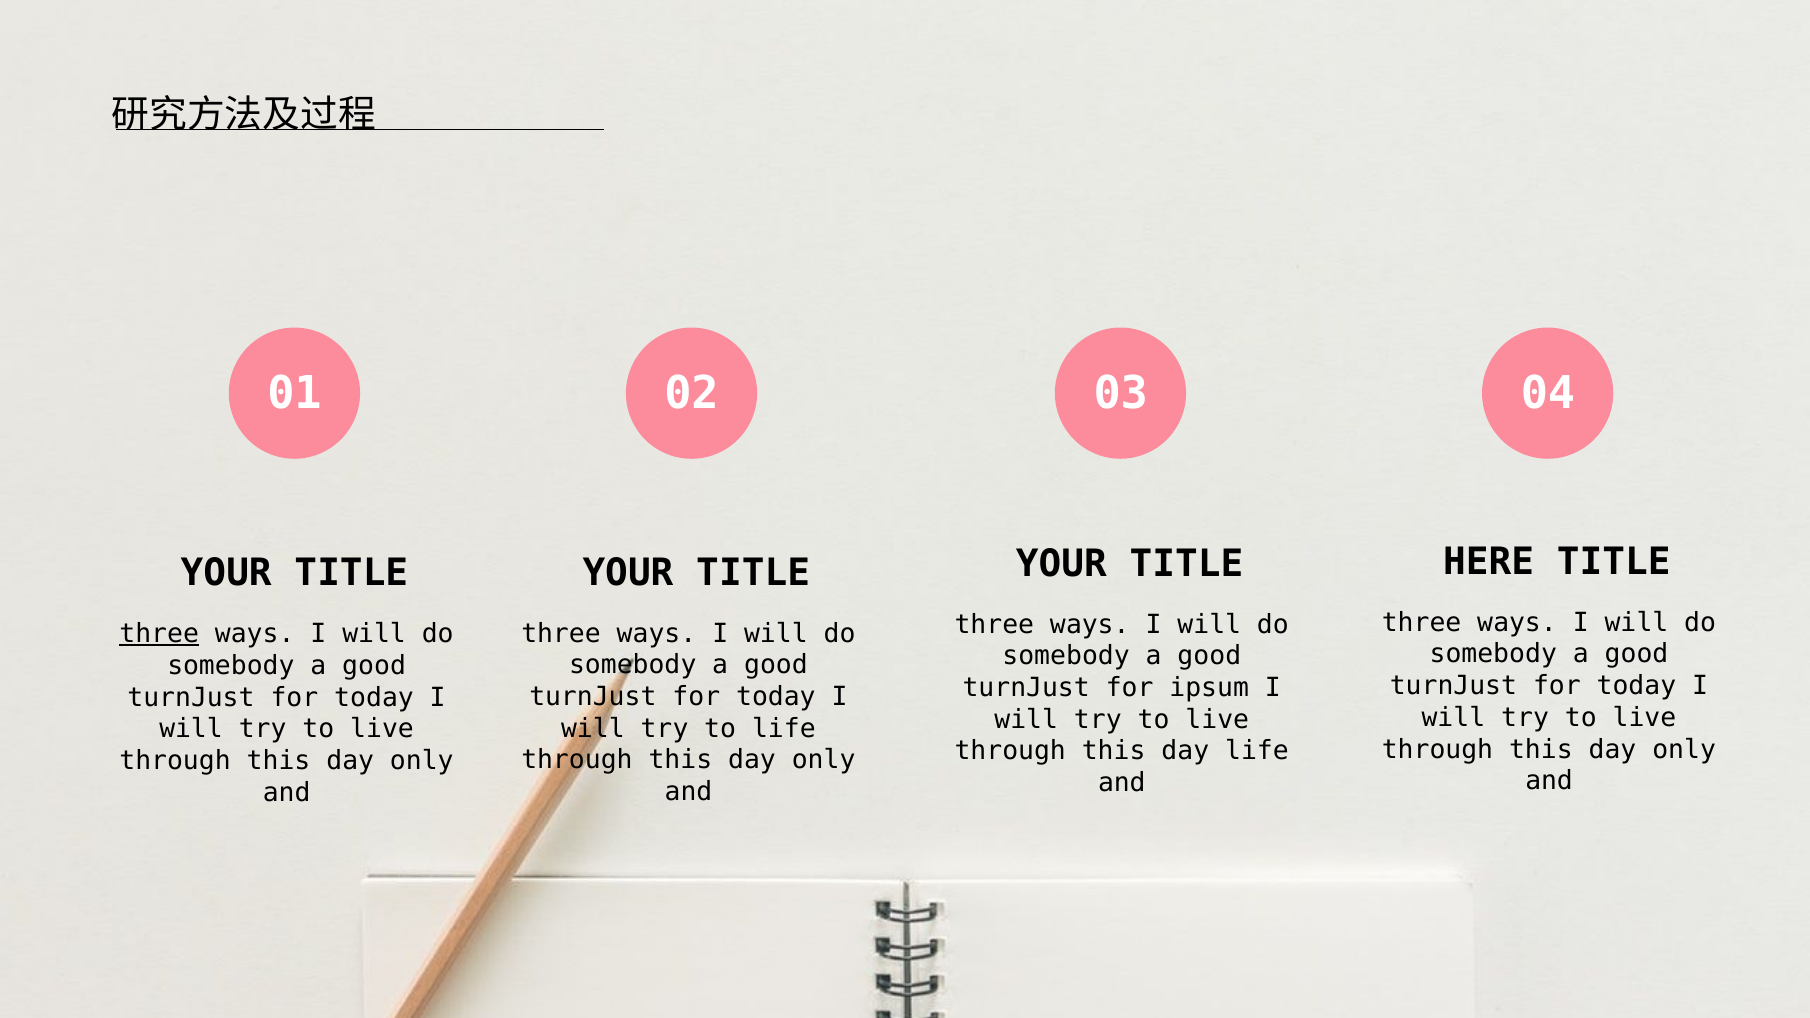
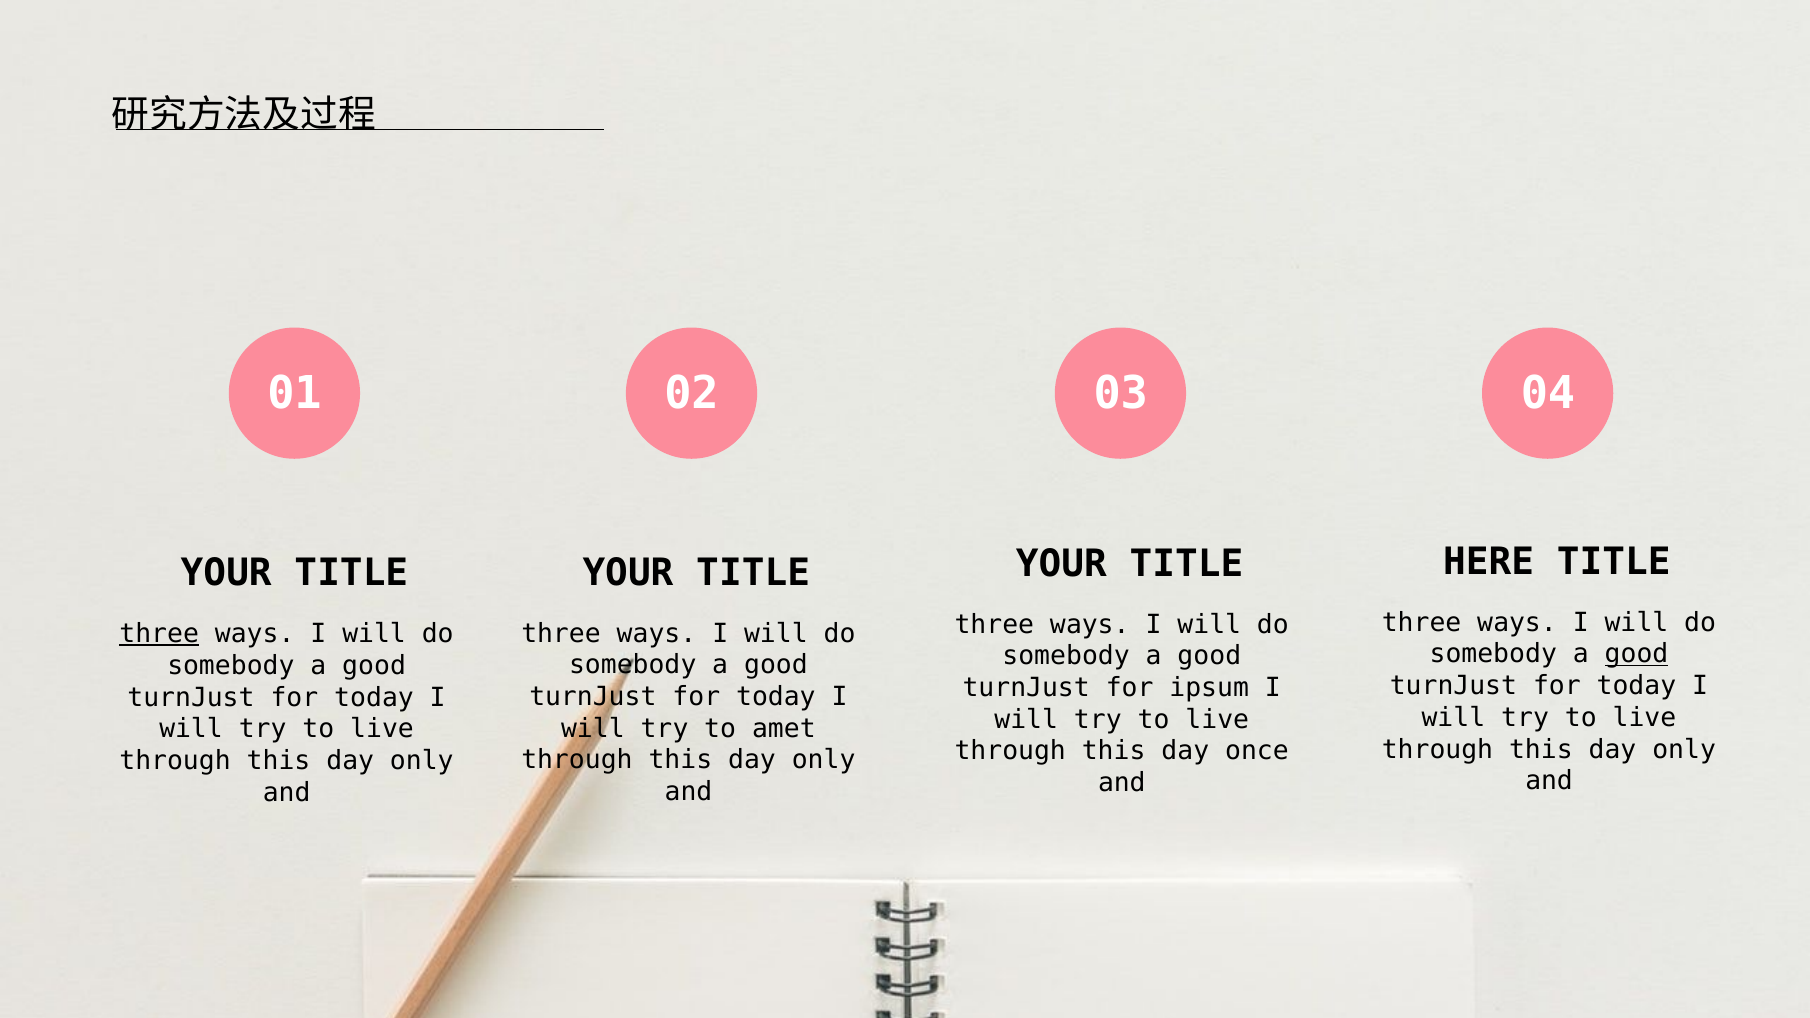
good underline: none -> present (1637, 654)
to life: life -> amet (784, 729)
day life: life -> once (1257, 751)
